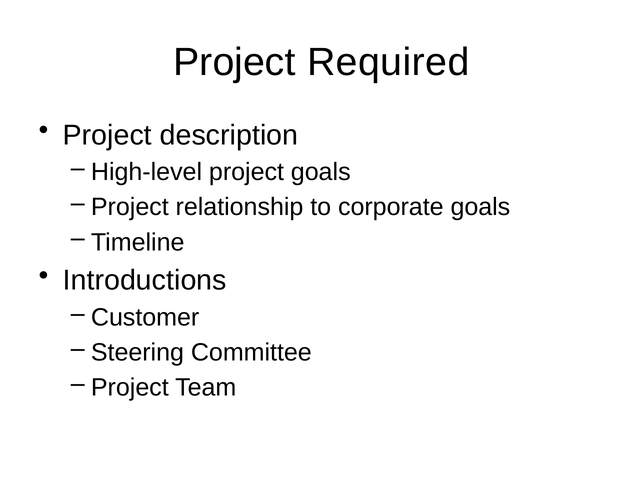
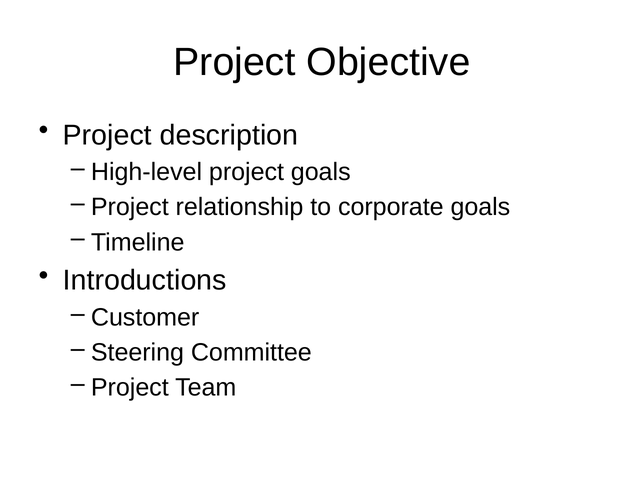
Required: Required -> Objective (388, 62)
